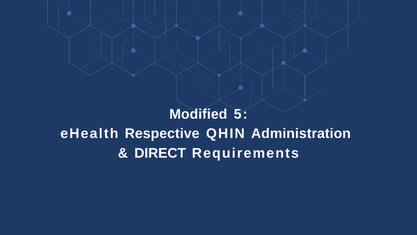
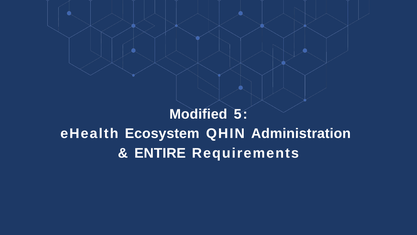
Respective: Respective -> Ecosystem (162, 133)
DIRECT: DIRECT -> ENTIRE (160, 153)
